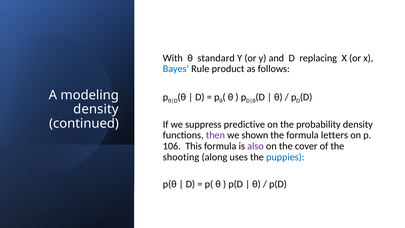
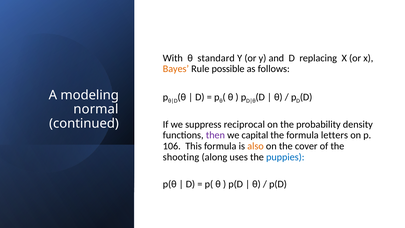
Bayes colour: blue -> orange (176, 69)
product: product -> possible (228, 69)
density: density -> normal (96, 109)
predictive: predictive -> reciprocal (244, 124)
shown: shown -> capital (255, 135)
also colour: purple -> orange (255, 146)
